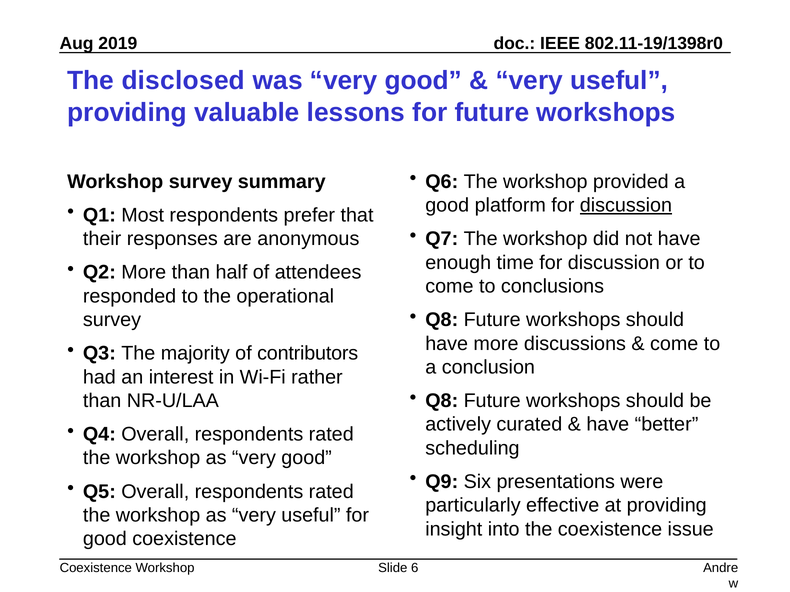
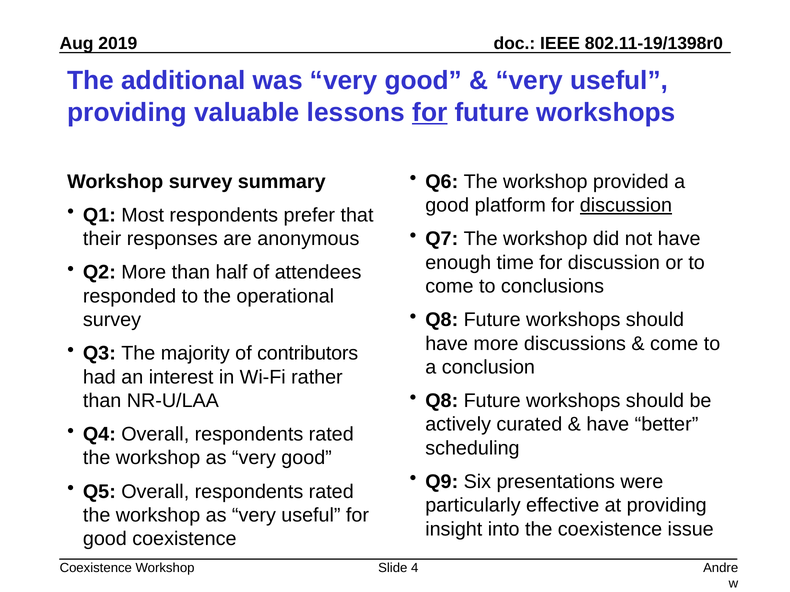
disclosed: disclosed -> additional (183, 81)
for underline: none -> present (430, 112)
6: 6 -> 4 (415, 568)
